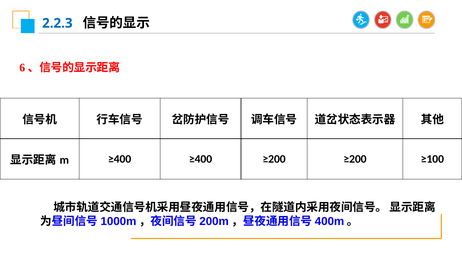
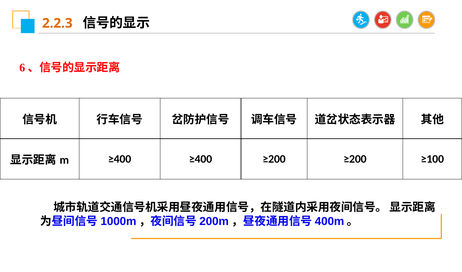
2.2.3 colour: blue -> orange (57, 23)
